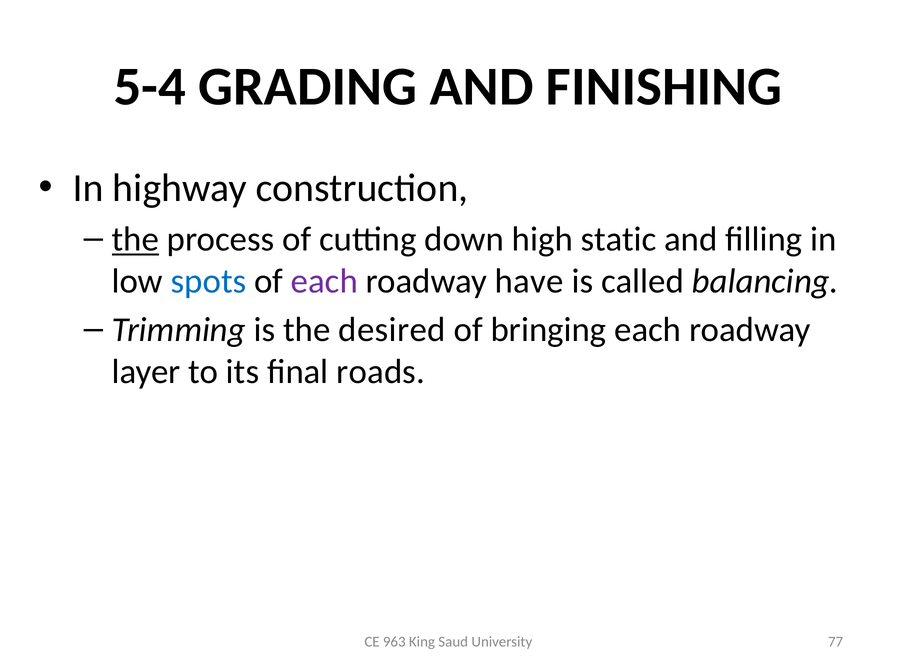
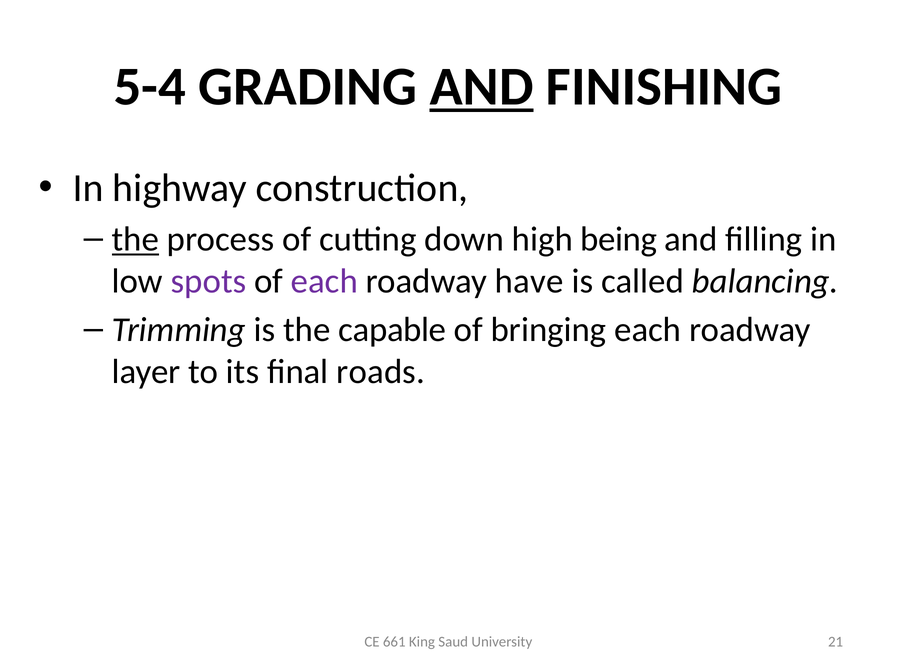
AND underline: none -> present (482, 87)
static: static -> being (619, 240)
spots colour: blue -> purple (208, 281)
desired: desired -> capable (392, 330)
963: 963 -> 661 (394, 642)
77: 77 -> 21 (836, 642)
